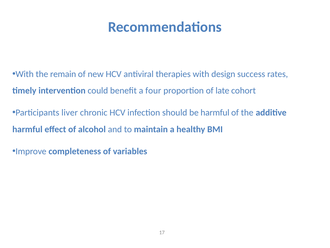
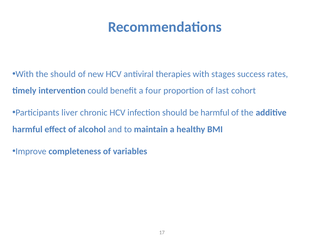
the remain: remain -> should (63, 74)
design: design -> stages (223, 74)
late: late -> last (222, 90)
